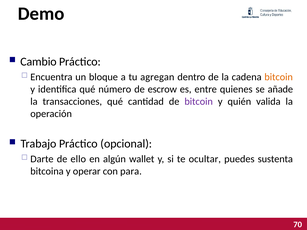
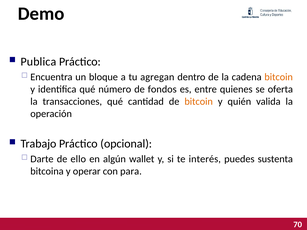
Cambio: Cambio -> Publica (38, 62)
escrow: escrow -> fondos (162, 89)
añade: añade -> oferta (280, 89)
bitcoin colour: purple -> orange (199, 102)
ocultar: ocultar -> interés (205, 159)
